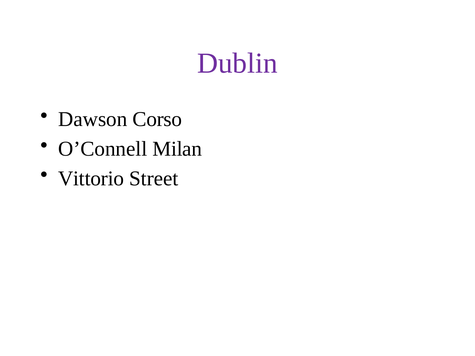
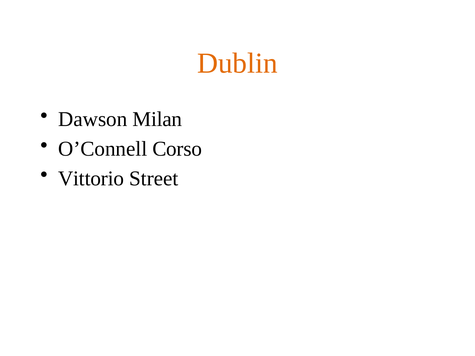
Dublin colour: purple -> orange (237, 63)
Corso: Corso -> Milan (157, 119)
Milan: Milan -> Corso (177, 149)
